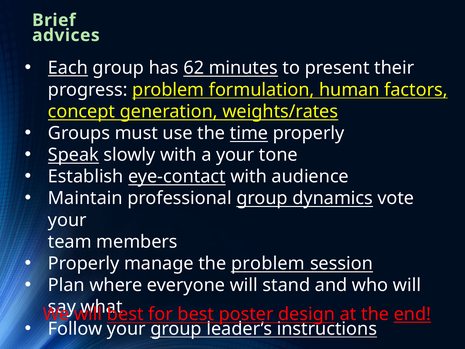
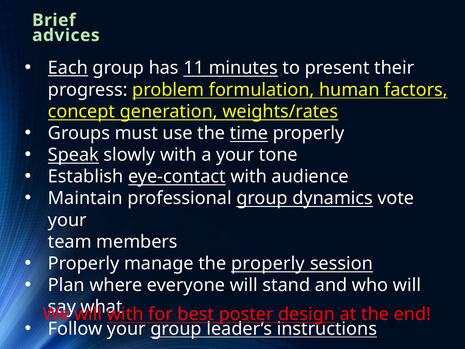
62: 62 -> 11 (194, 68)
the problem: problem -> properly (268, 263)
best: best -> with (125, 314)
end underline: present -> none (412, 314)
